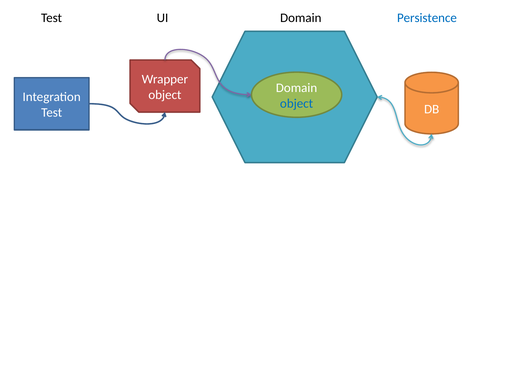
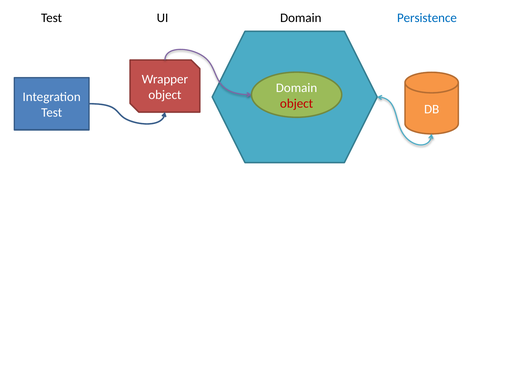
object colour: blue -> red (297, 103)
